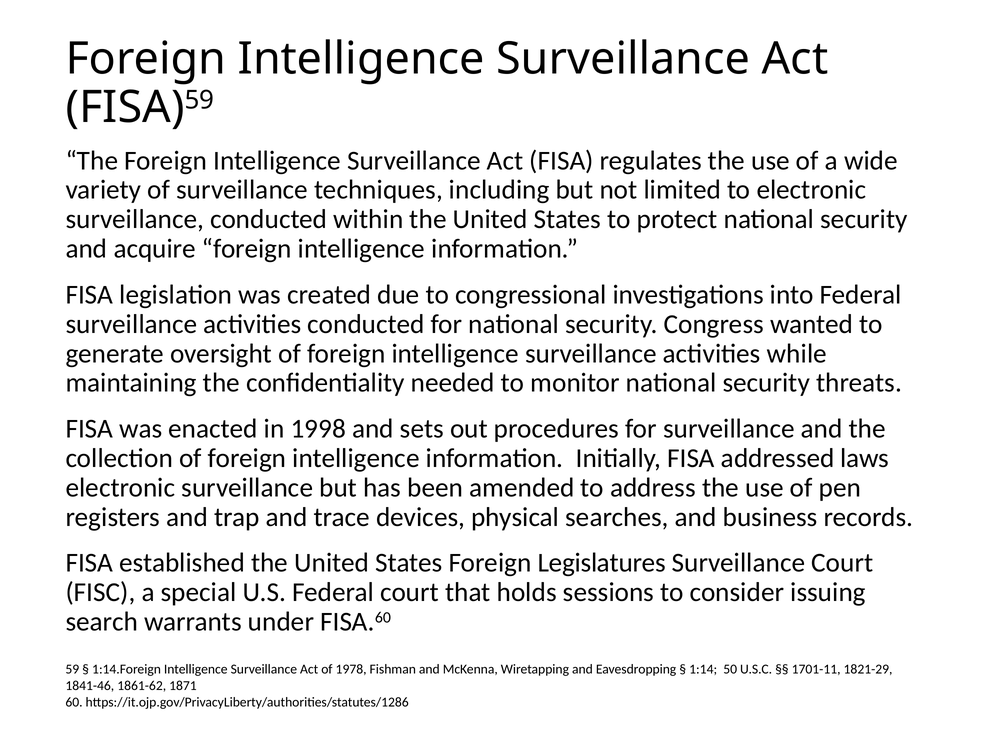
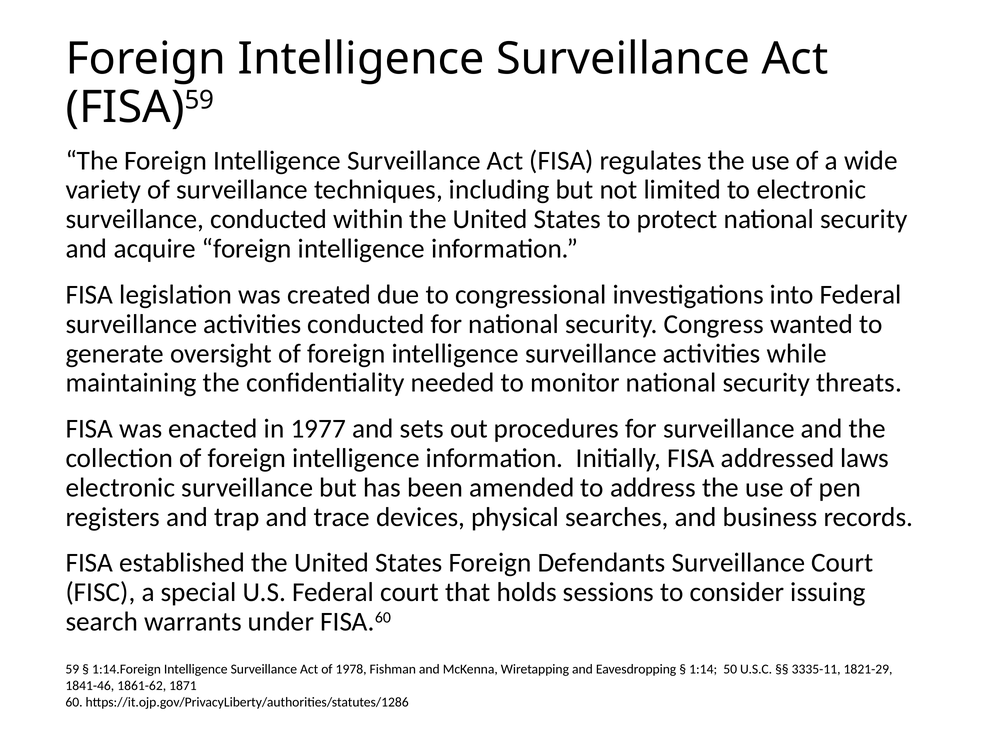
1998: 1998 -> 1977 (318, 429)
Legislatures: Legislatures -> Defendants (602, 563)
1701-11: 1701-11 -> 3335-11 (816, 669)
